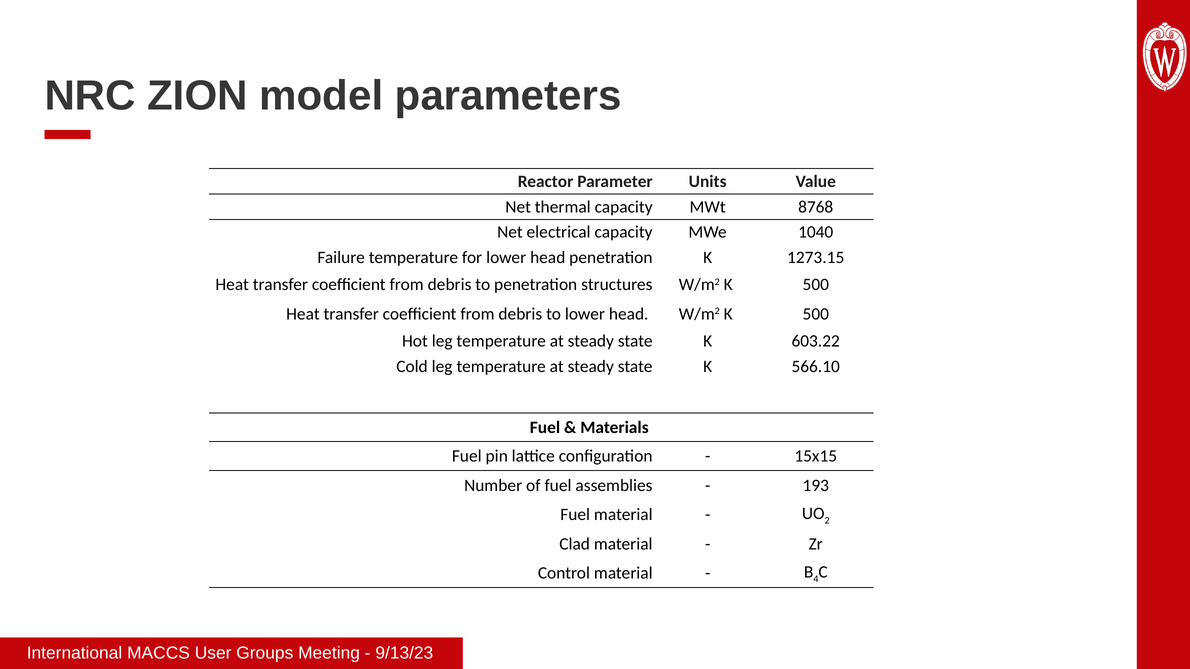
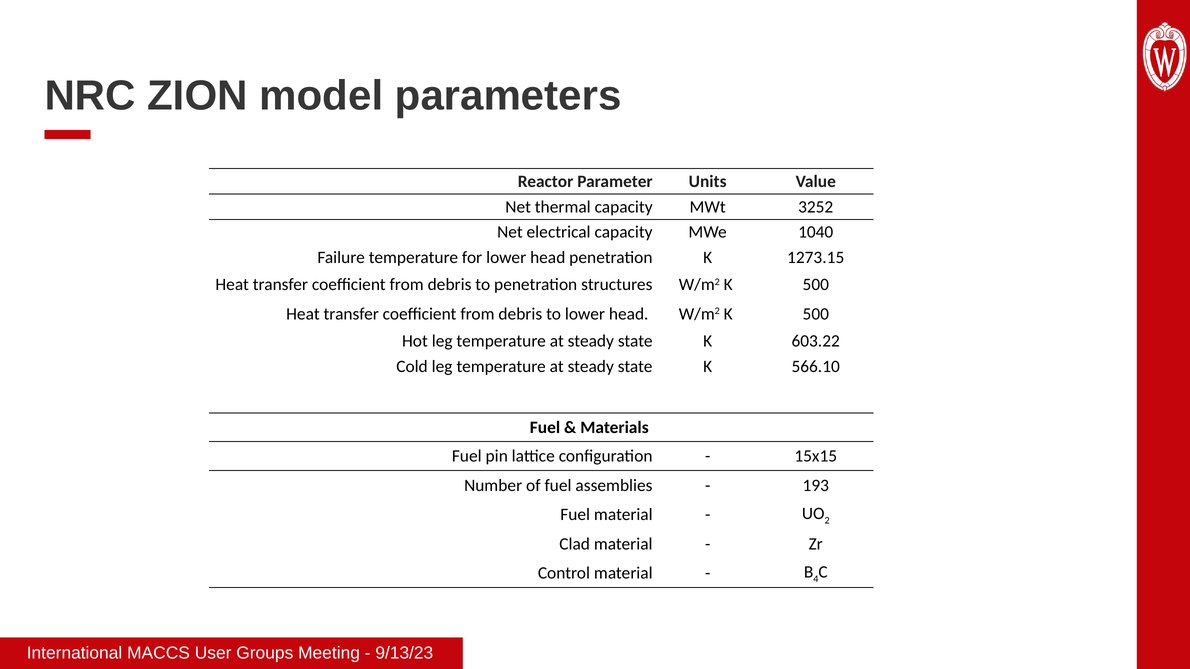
8768: 8768 -> 3252 (816, 207)
